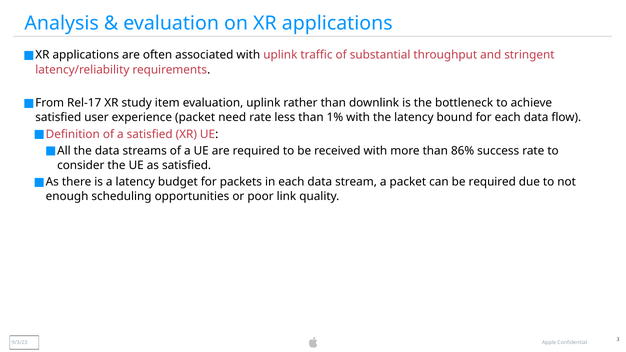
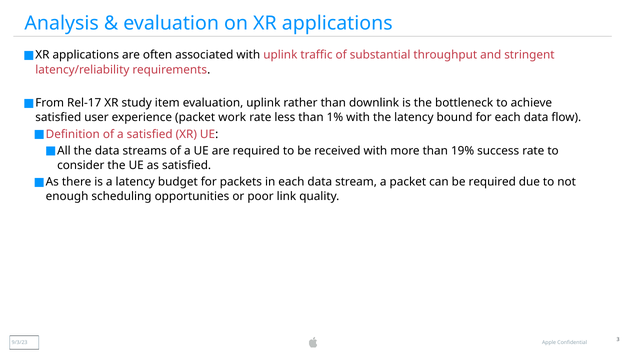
need: need -> work (232, 118)
86%: 86% -> 19% (463, 151)
